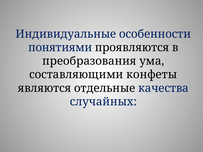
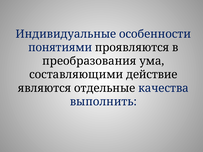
конфеты: конфеты -> действие (152, 75)
случайных: случайных -> выполнить (103, 102)
